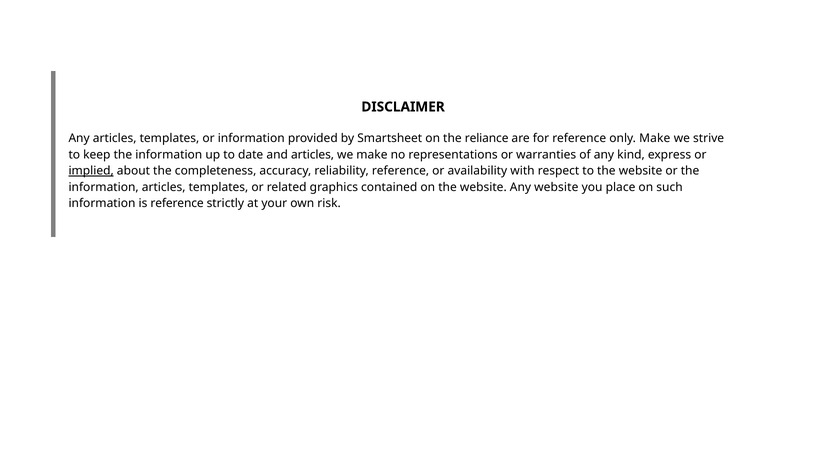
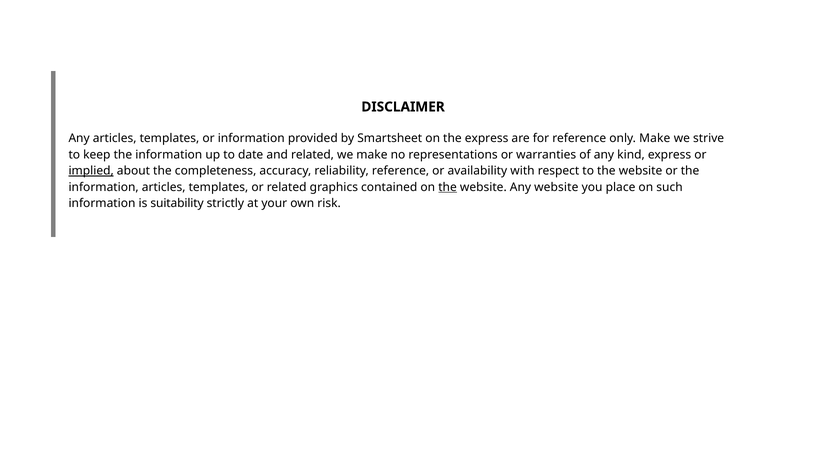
the reliance: reliance -> express (487, 138)
and articles: articles -> related (313, 155)
the underline: none -> present (448, 187)
is reference: reference -> suitability (177, 204)
